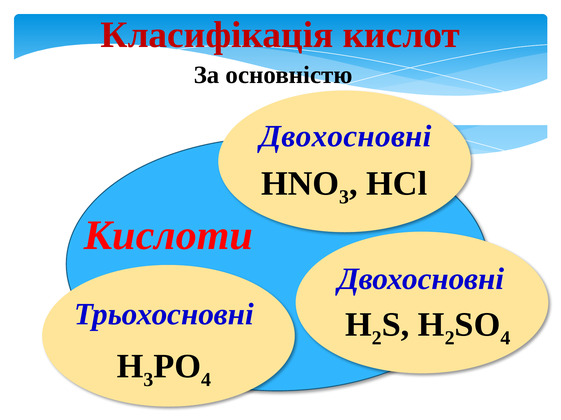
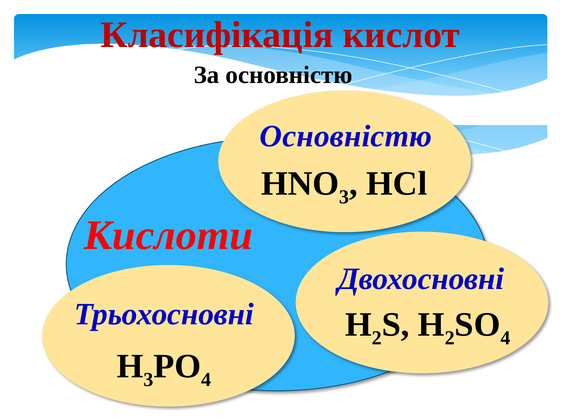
Двохосновні: Двохосновні -> Основністю (346, 137)
